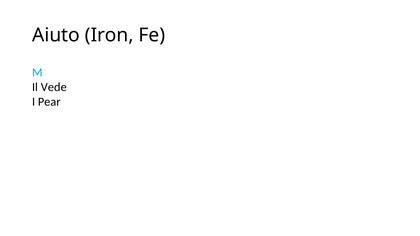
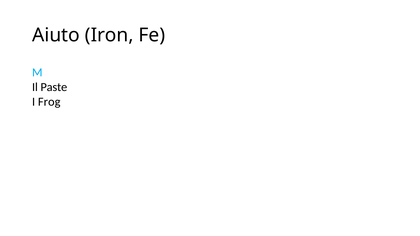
Vede: Vede -> Paste (54, 87)
Pear: Pear -> Frog (49, 102)
